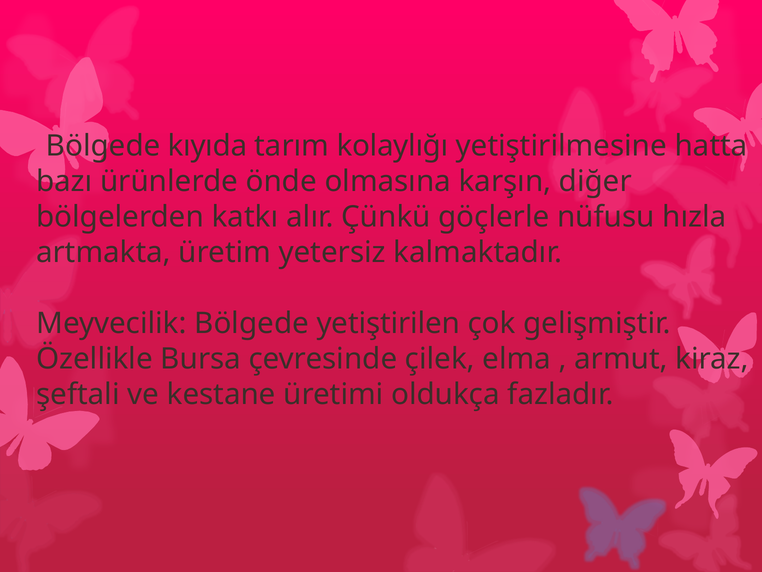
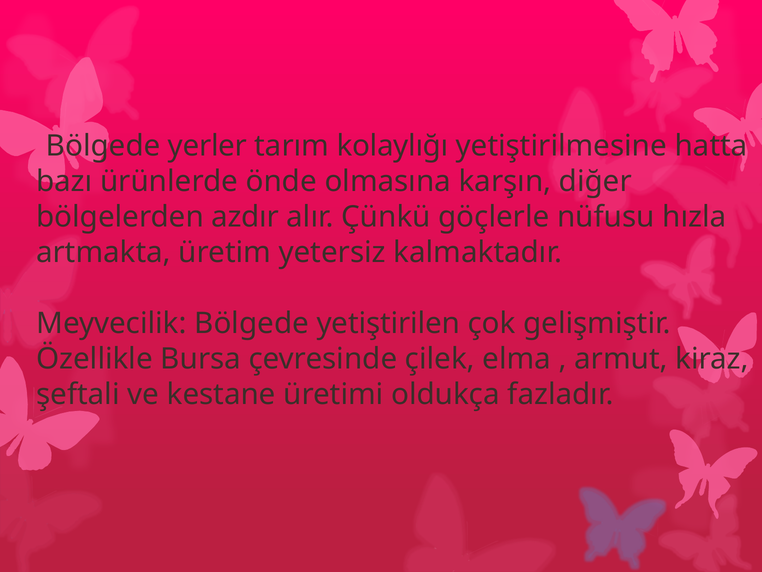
kıyıda: kıyıda -> yerler (207, 146)
katkı: katkı -> azdır (245, 217)
